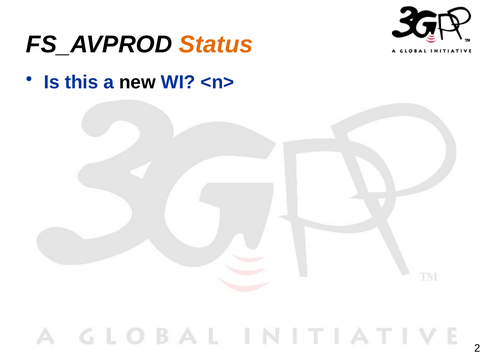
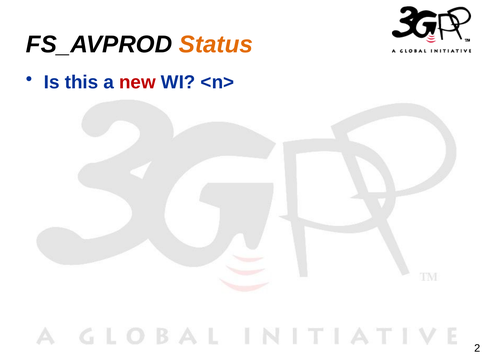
new colour: black -> red (137, 82)
